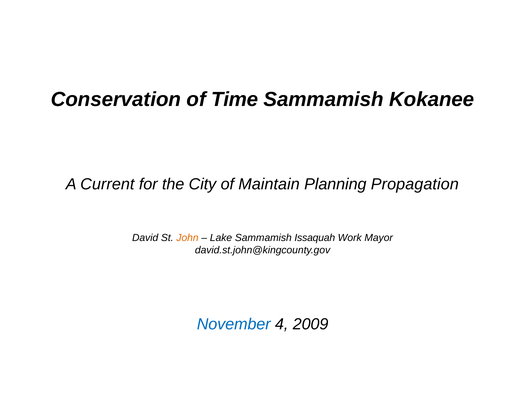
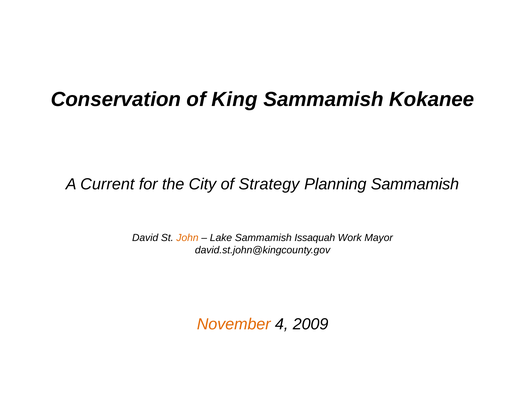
Time: Time -> King (235, 99)
Maintain: Maintain -> Strategy (269, 184)
Planning Propagation: Propagation -> Sammamish (415, 184)
November colour: blue -> orange (234, 324)
